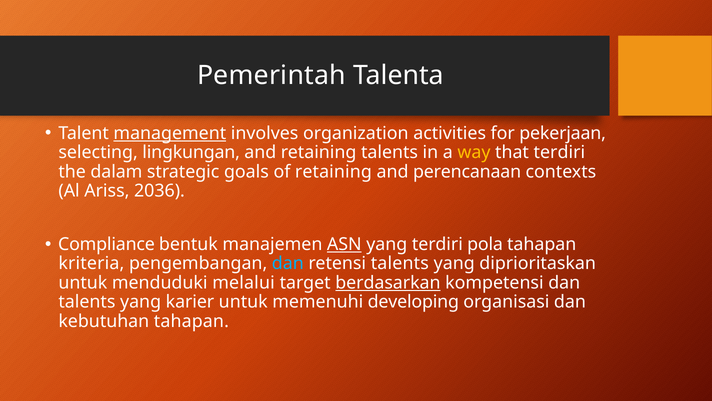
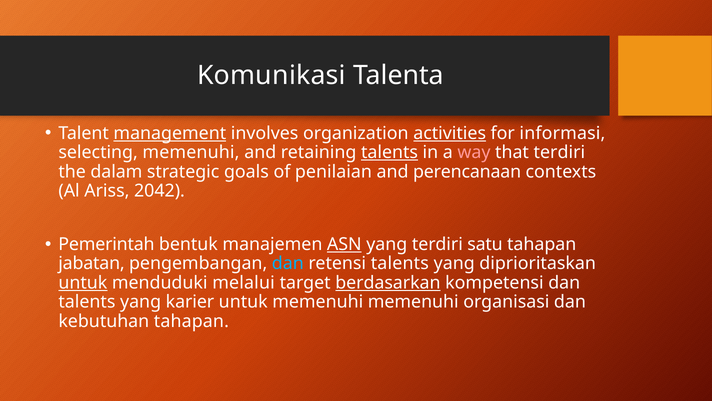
Pemerintah: Pemerintah -> Komunikasi (271, 75)
activities underline: none -> present (450, 133)
pekerjaan: pekerjaan -> informasi (562, 133)
selecting lingkungan: lingkungan -> memenuhi (191, 152)
talents underline: none -> present (390, 152)
way colour: yellow -> pink (474, 152)
of retaining: retaining -> penilaian (333, 172)
2036: 2036 -> 2042 (159, 191)
Compliance: Compliance -> Pemerintah (106, 244)
pola: pola -> satu (485, 244)
kriteria: kriteria -> jabatan (92, 263)
untuk underline: none -> present (83, 282)
memenuhi developing: developing -> memenuhi (413, 302)
